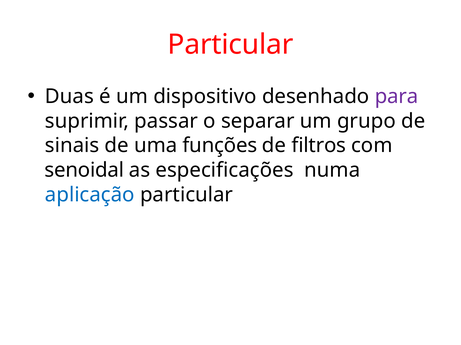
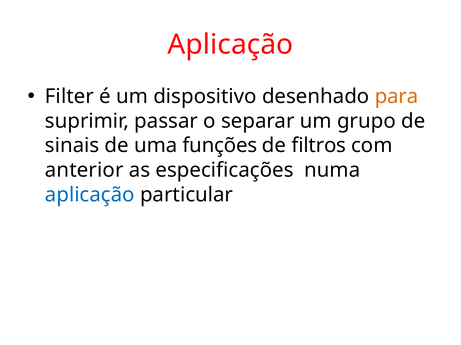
Particular: Particular -> Aplicação (230, 45)
Duas: Duas -> Filter (69, 97)
para colour: purple -> orange (397, 97)
senoidal: senoidal -> anterior (84, 170)
